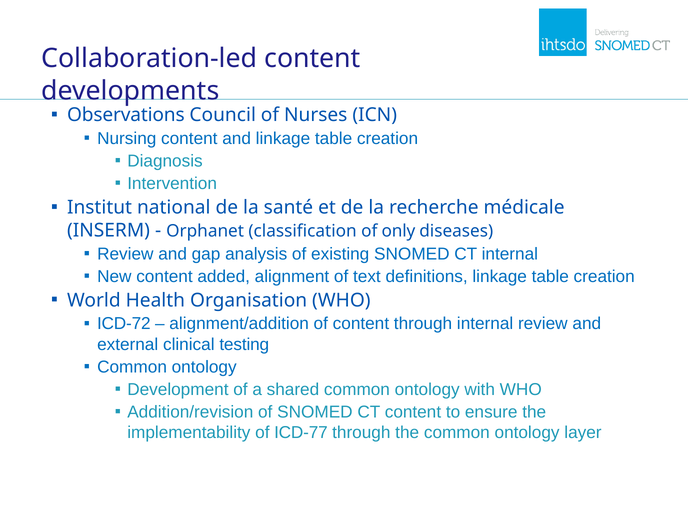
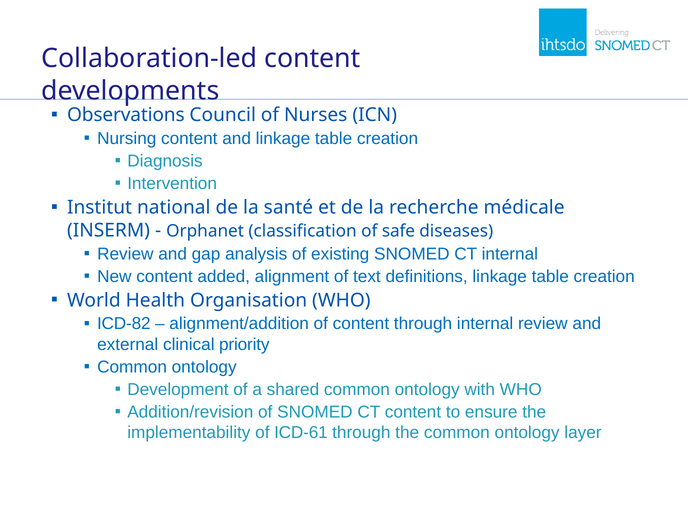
only: only -> safe (398, 231)
ICD-72: ICD-72 -> ICD-82 (124, 324)
testing: testing -> priority (244, 344)
ICD-77: ICD-77 -> ICD-61 (301, 433)
